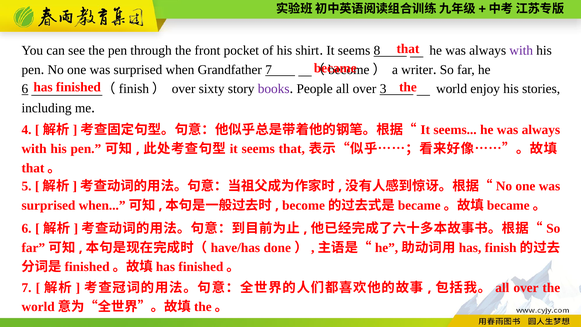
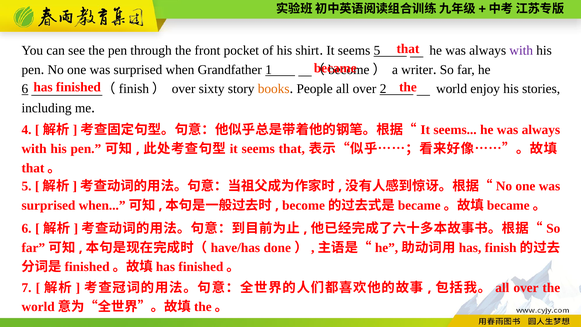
seems 8: 8 -> 5 (377, 50)
Grandfather 7: 7 -> 1 (269, 70)
books colour: purple -> orange (274, 89)
3: 3 -> 2 (383, 89)
